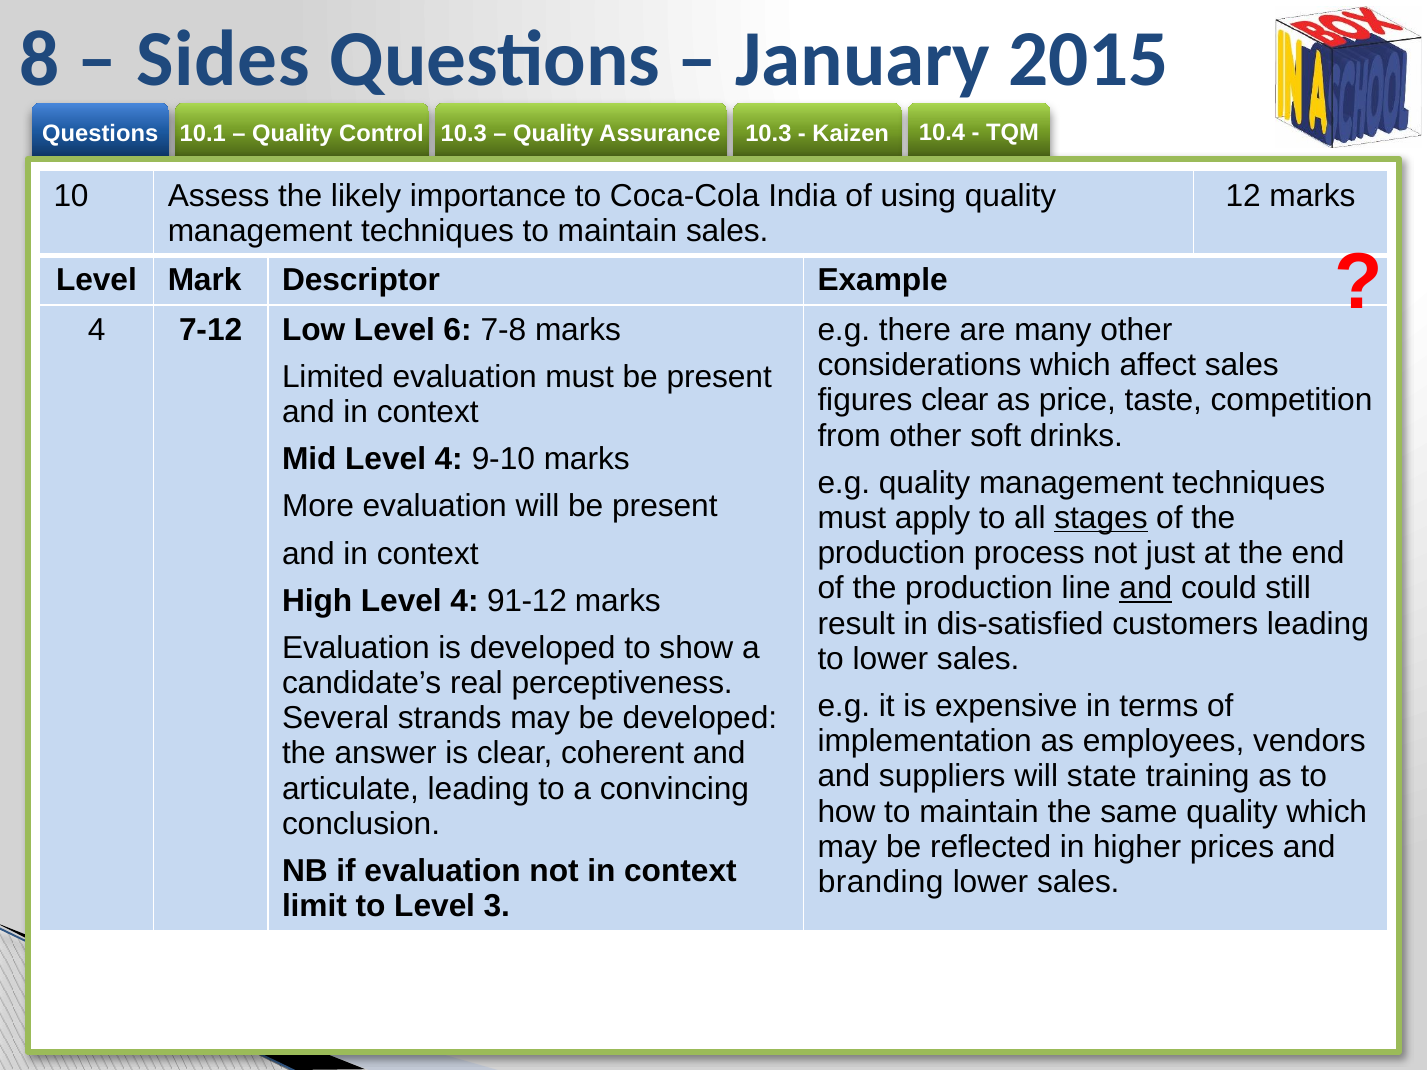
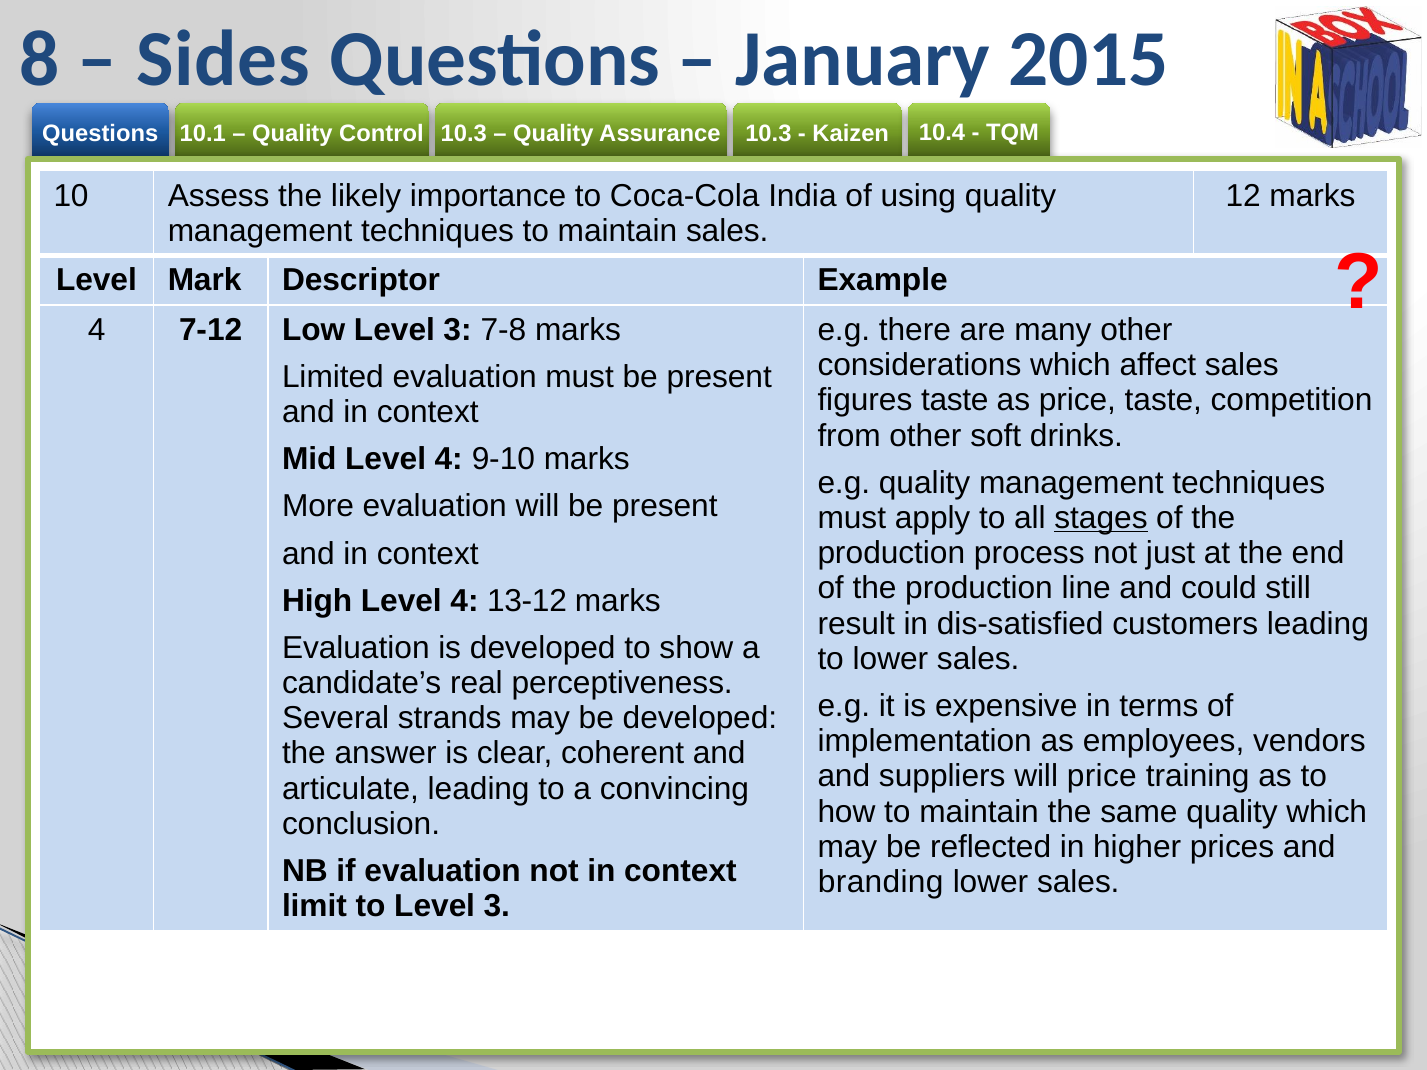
Low Level 6: 6 -> 3 (458, 330)
figures clear: clear -> taste (955, 400)
and underline: present -> none (1146, 588)
91-12: 91-12 -> 13-12 (527, 601)
will state: state -> price (1102, 777)
